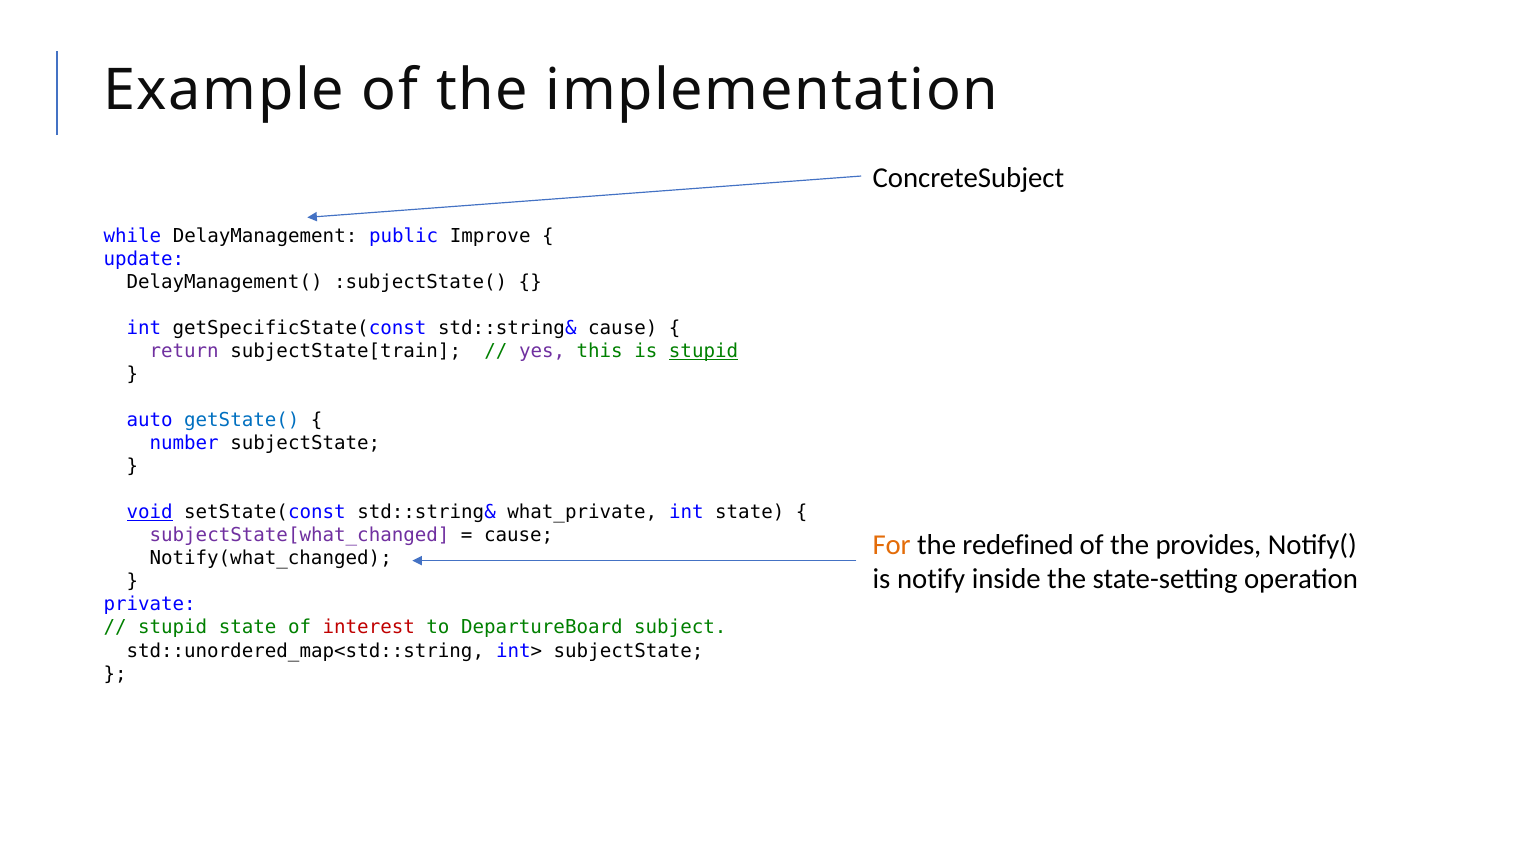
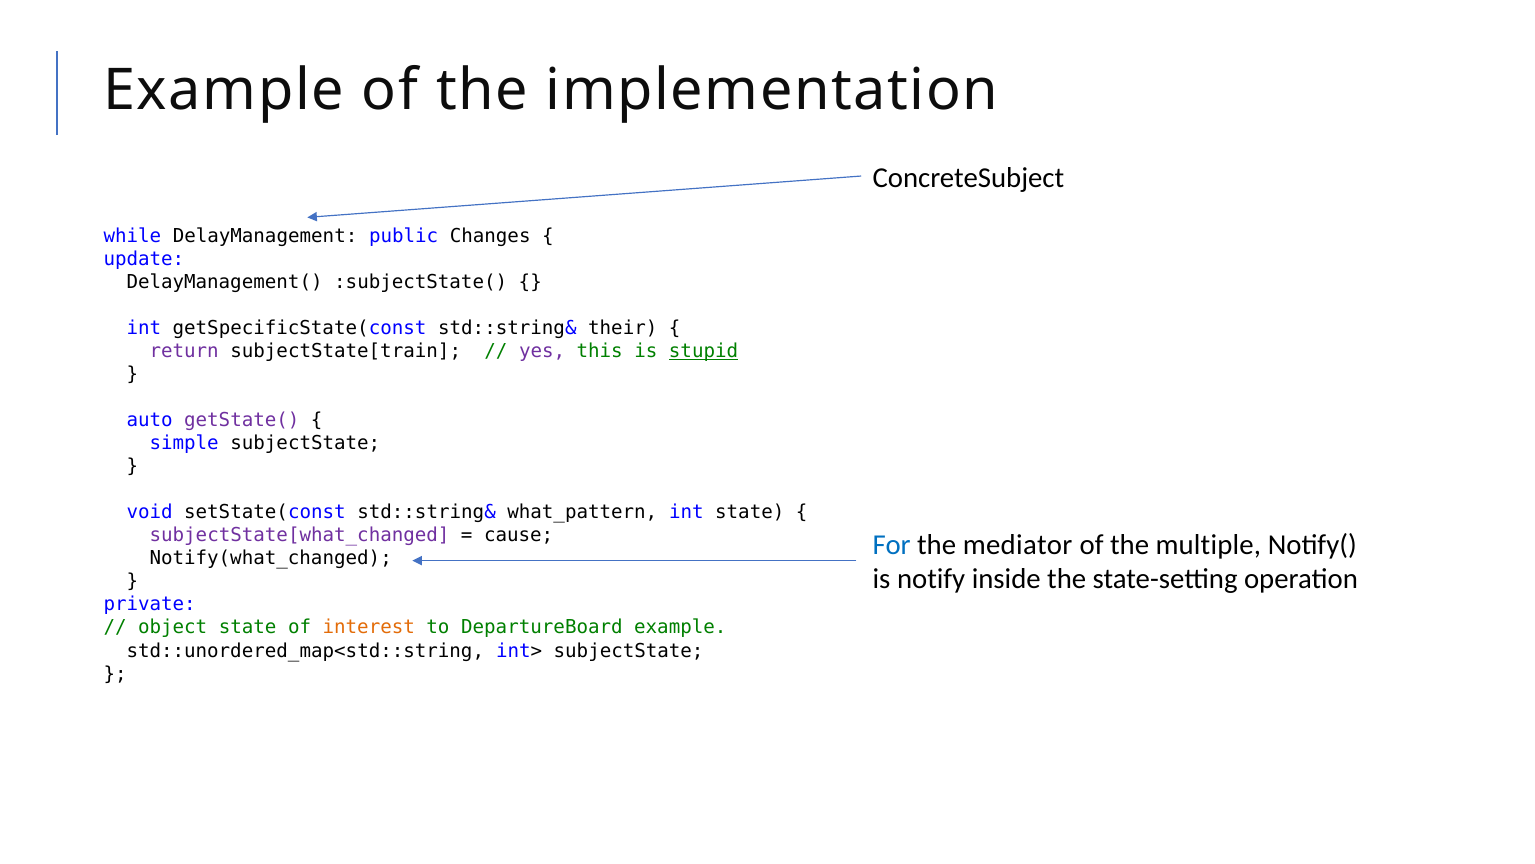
Improve: Improve -> Changes (490, 236)
std::string& cause: cause -> their (623, 328)
getState( colour: blue -> purple (242, 420)
number: number -> simple (184, 443)
void underline: present -> none (150, 512)
what_private: what_private -> what_pattern (582, 512)
For colour: orange -> blue (892, 545)
redefined: redefined -> mediator (1018, 545)
provides: provides -> multiple (1208, 545)
stupid: stupid -> object (173, 627)
interest colour: red -> orange (369, 627)
DepartureBoard subject: subject -> example (680, 627)
